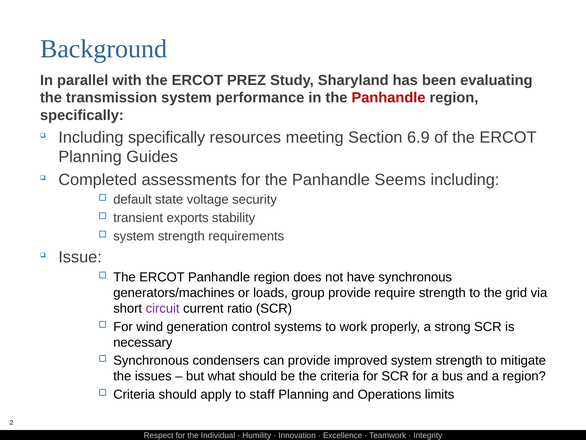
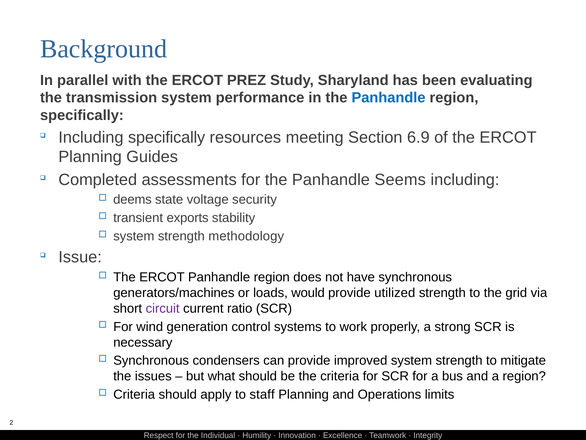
Panhandle colour: red -> blue (389, 98)
default: default -> deems (132, 199)
requirements: requirements -> methodology (246, 236)
group: group -> would (308, 293)
require: require -> utilized (395, 293)
